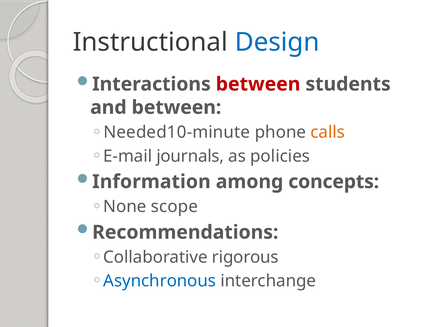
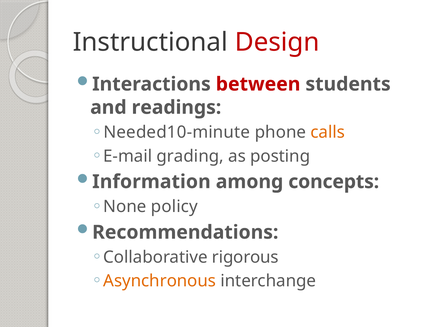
Design colour: blue -> red (277, 42)
and between: between -> readings (176, 107)
journals: journals -> grading (190, 156)
policies: policies -> posting (280, 156)
scope: scope -> policy (174, 207)
Asynchronous colour: blue -> orange (160, 281)
